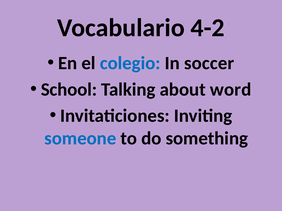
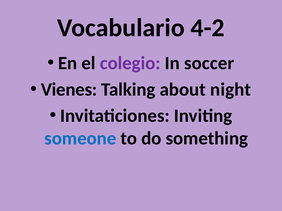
colegio colour: blue -> purple (130, 63)
School: School -> Vienes (69, 90)
word: word -> night (231, 90)
